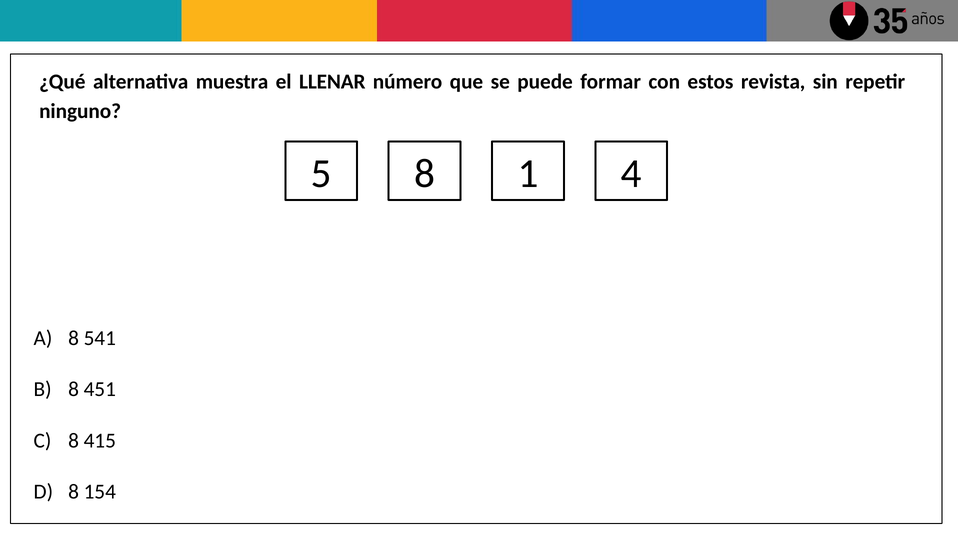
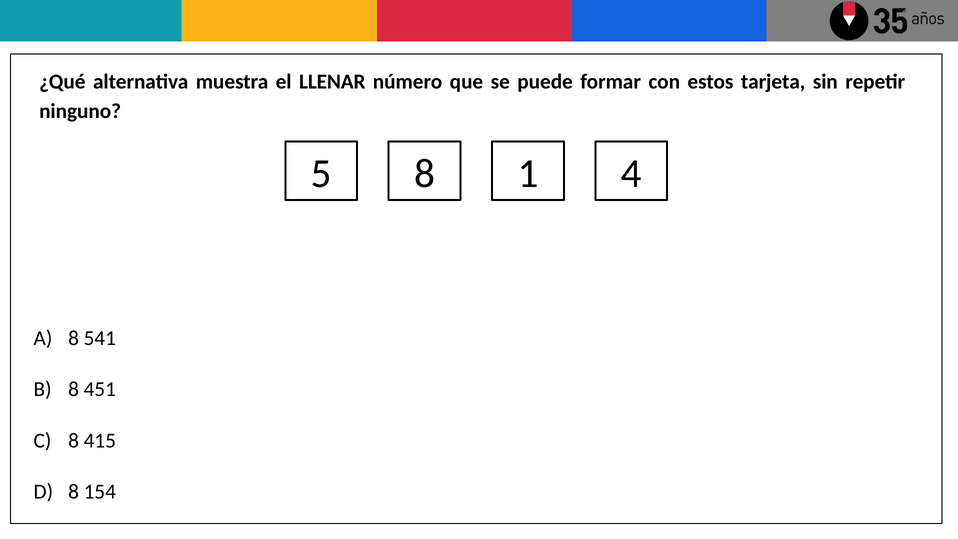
revista: revista -> tarjeta (773, 82)
